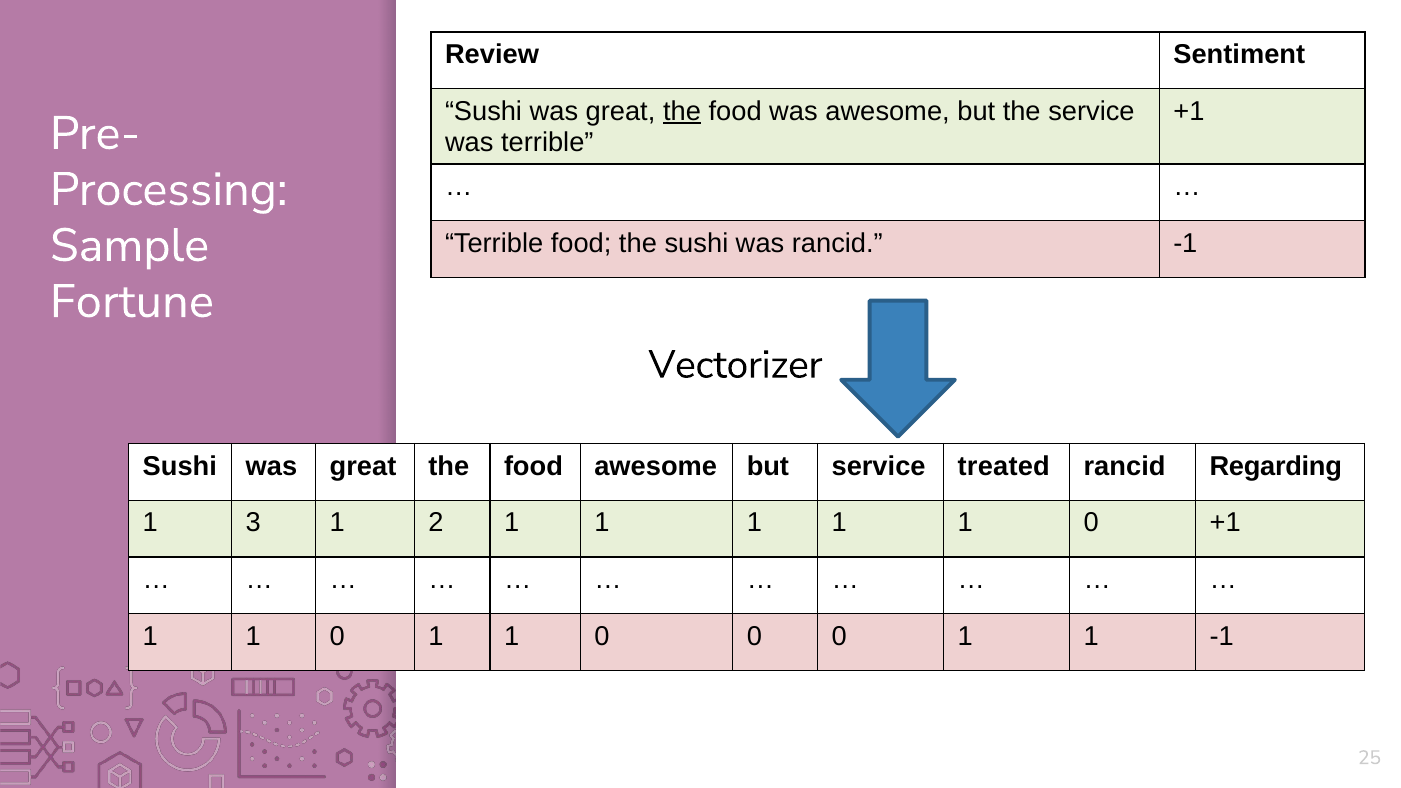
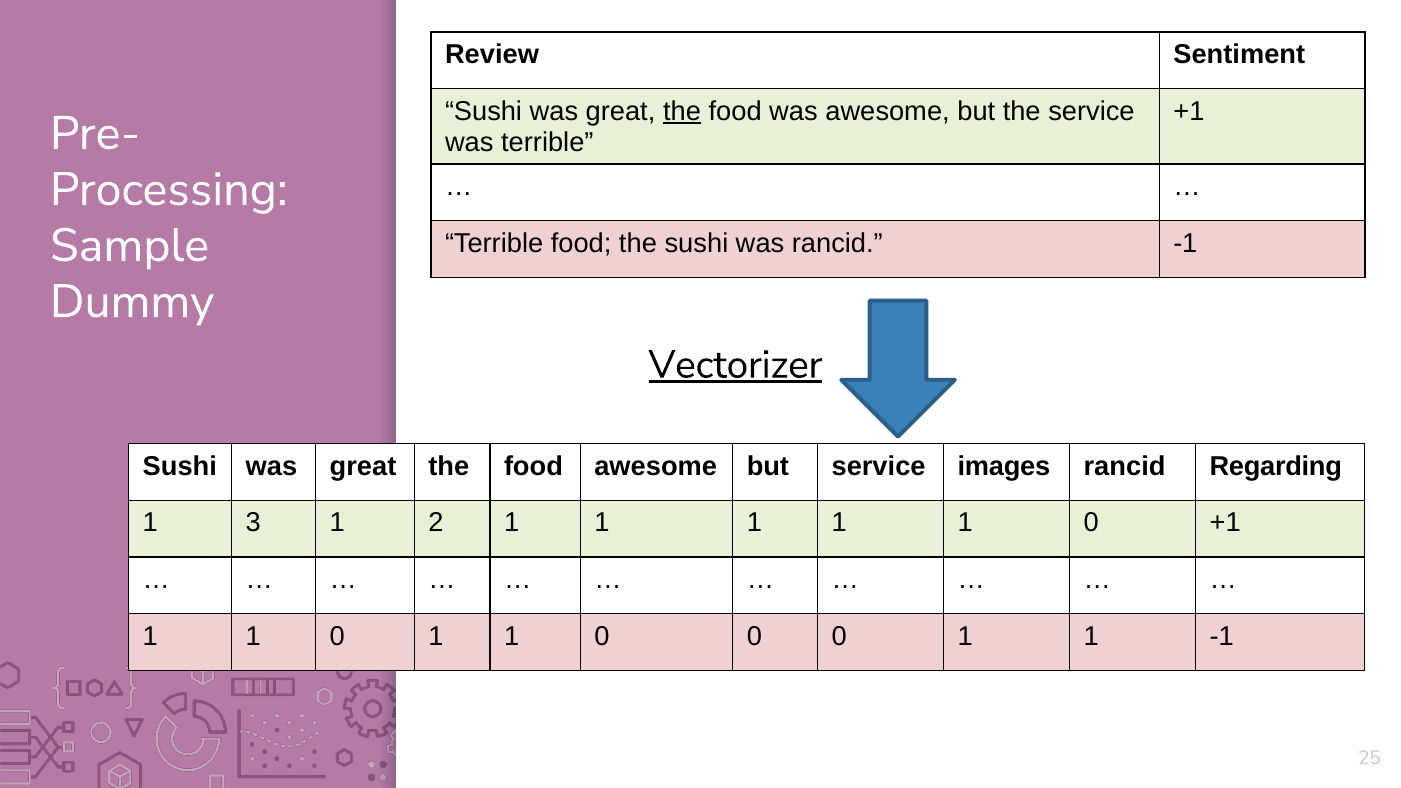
Fortune: Fortune -> Dummy (132, 302)
Vectorizer underline: none -> present (736, 365)
treated: treated -> images (1004, 466)
